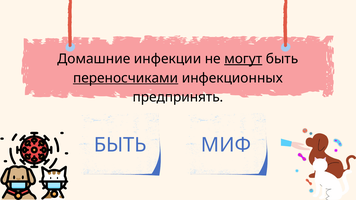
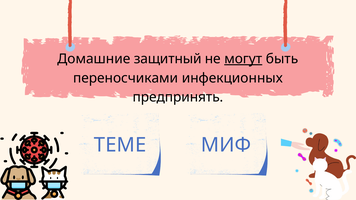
инфекции: инфекции -> защитный (168, 59)
переносчиками underline: present -> none (126, 78)
БЫТЬ: БЫТЬ -> ТЕМЕ (120, 145)
